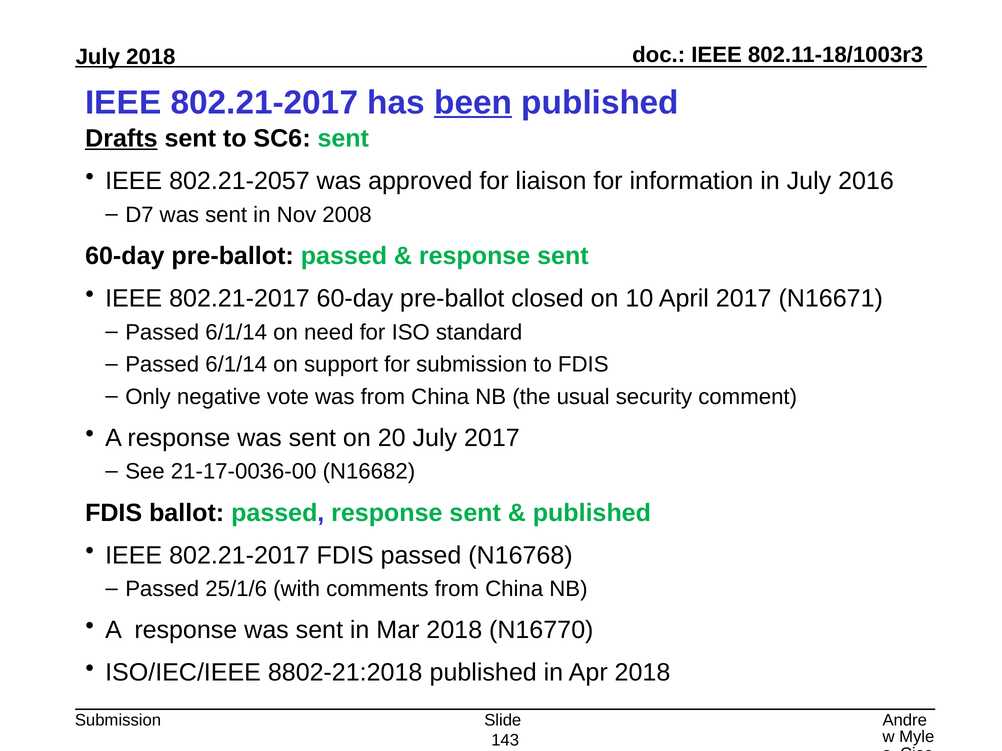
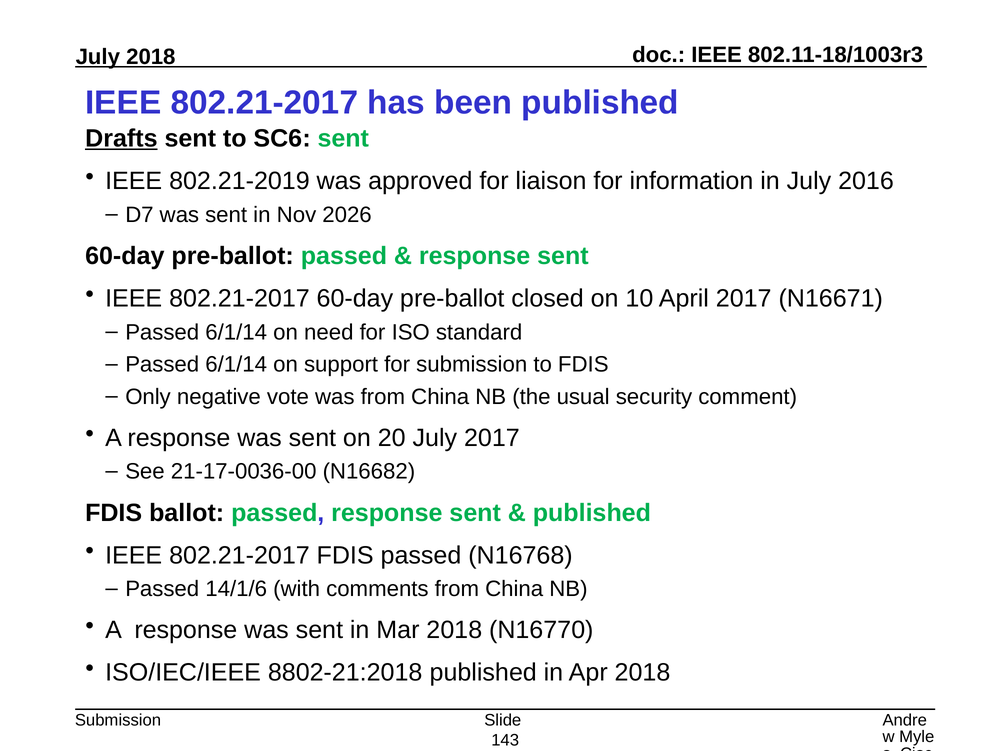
been underline: present -> none (473, 103)
802.21-2057: 802.21-2057 -> 802.21-2019 (239, 181)
2008: 2008 -> 2026 (347, 215)
25/1/6: 25/1/6 -> 14/1/6 (236, 589)
